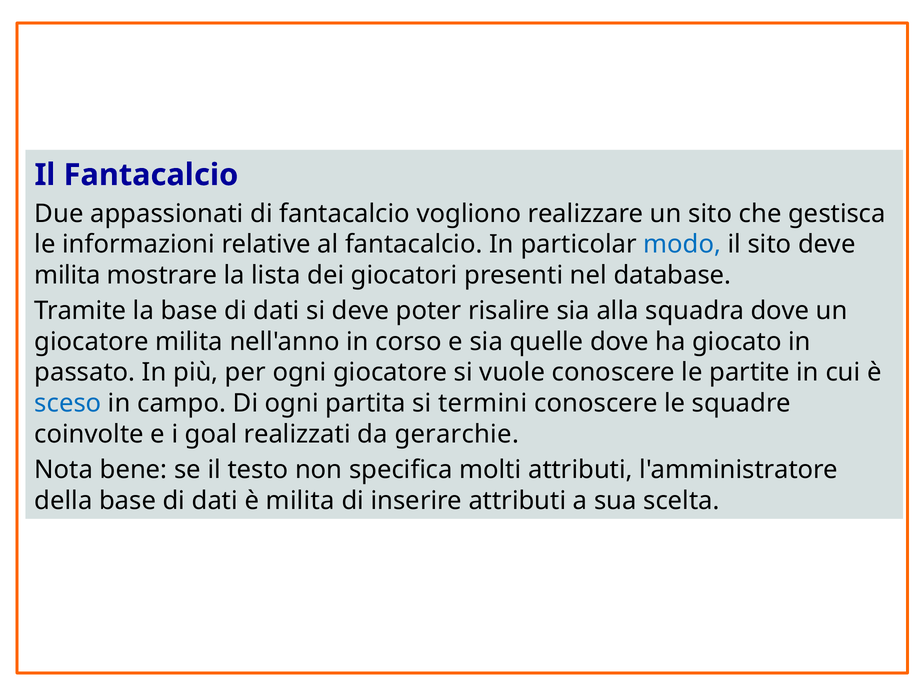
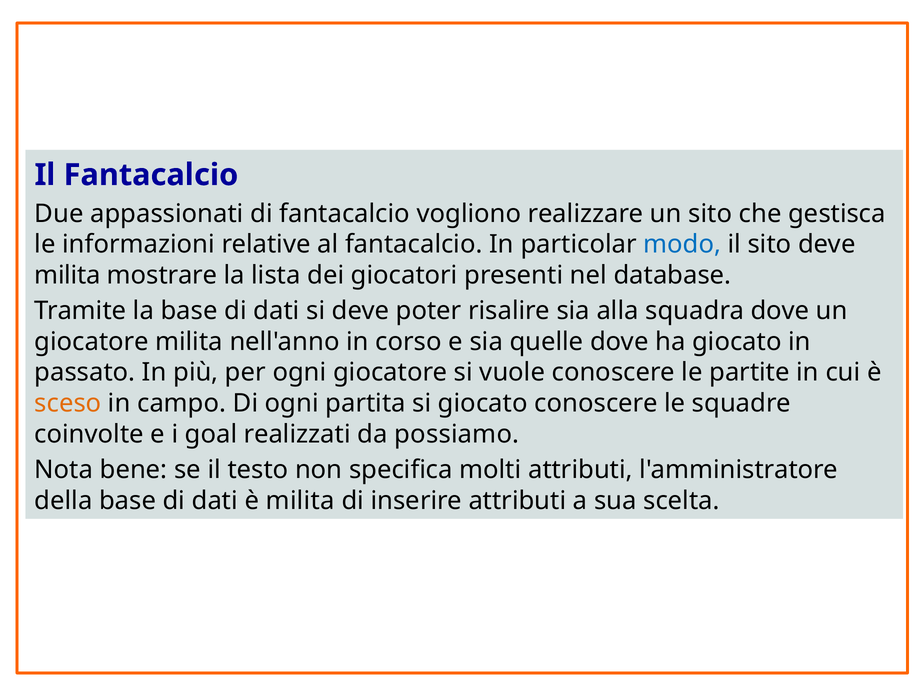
sceso colour: blue -> orange (68, 403)
si termini: termini -> giocato (483, 403)
gerarchie: gerarchie -> possiamo (457, 434)
